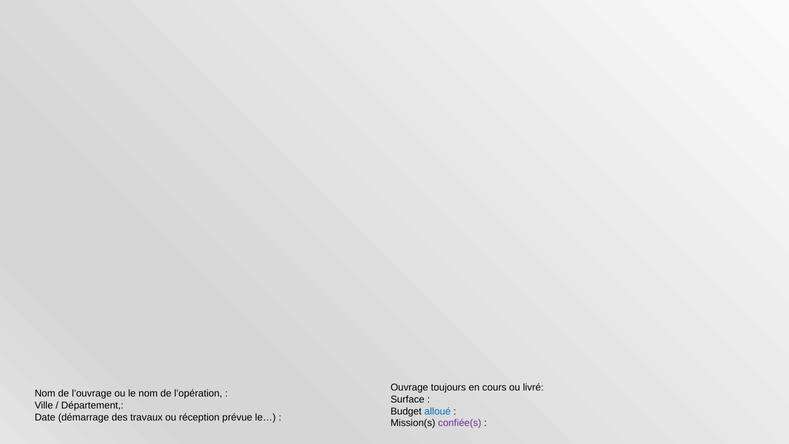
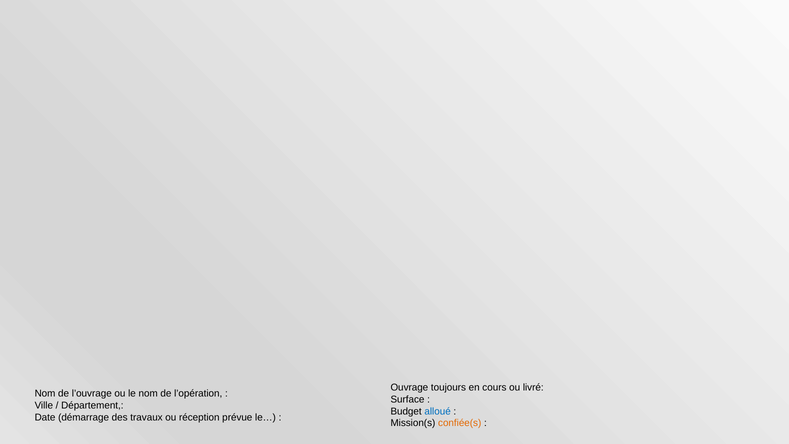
confiée(s colour: purple -> orange (460, 423)
